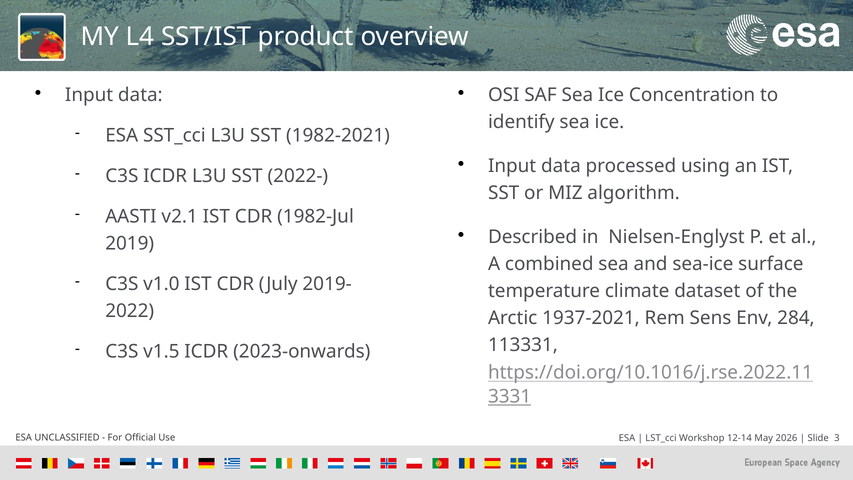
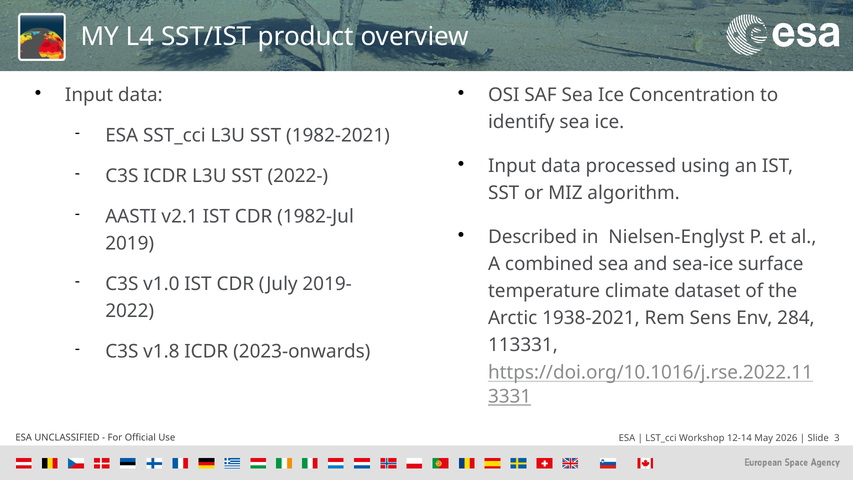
1937-2021: 1937-2021 -> 1938-2021 (591, 318)
v1.5: v1.5 -> v1.8 (161, 352)
